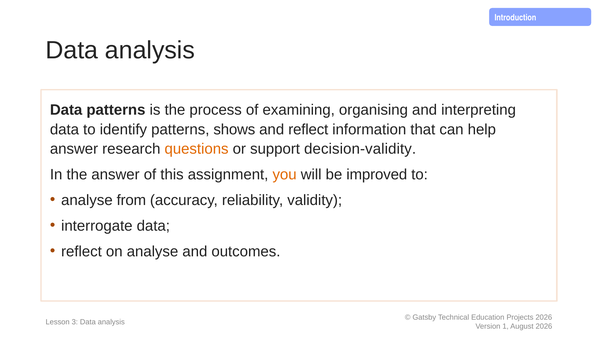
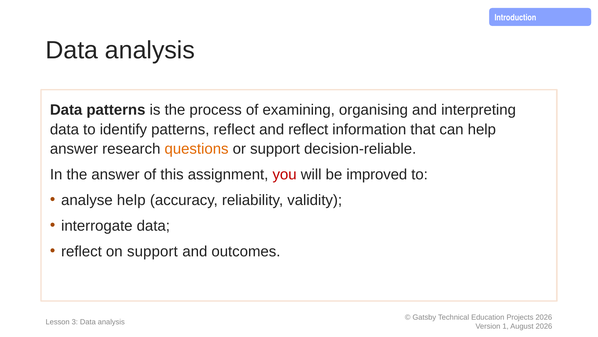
patterns shows: shows -> reflect (234, 129)
decision-validity: decision-validity -> decision-reliable (360, 149)
you colour: orange -> red (285, 174)
analyse from: from -> help (131, 200)
on analyse: analyse -> support (152, 251)
